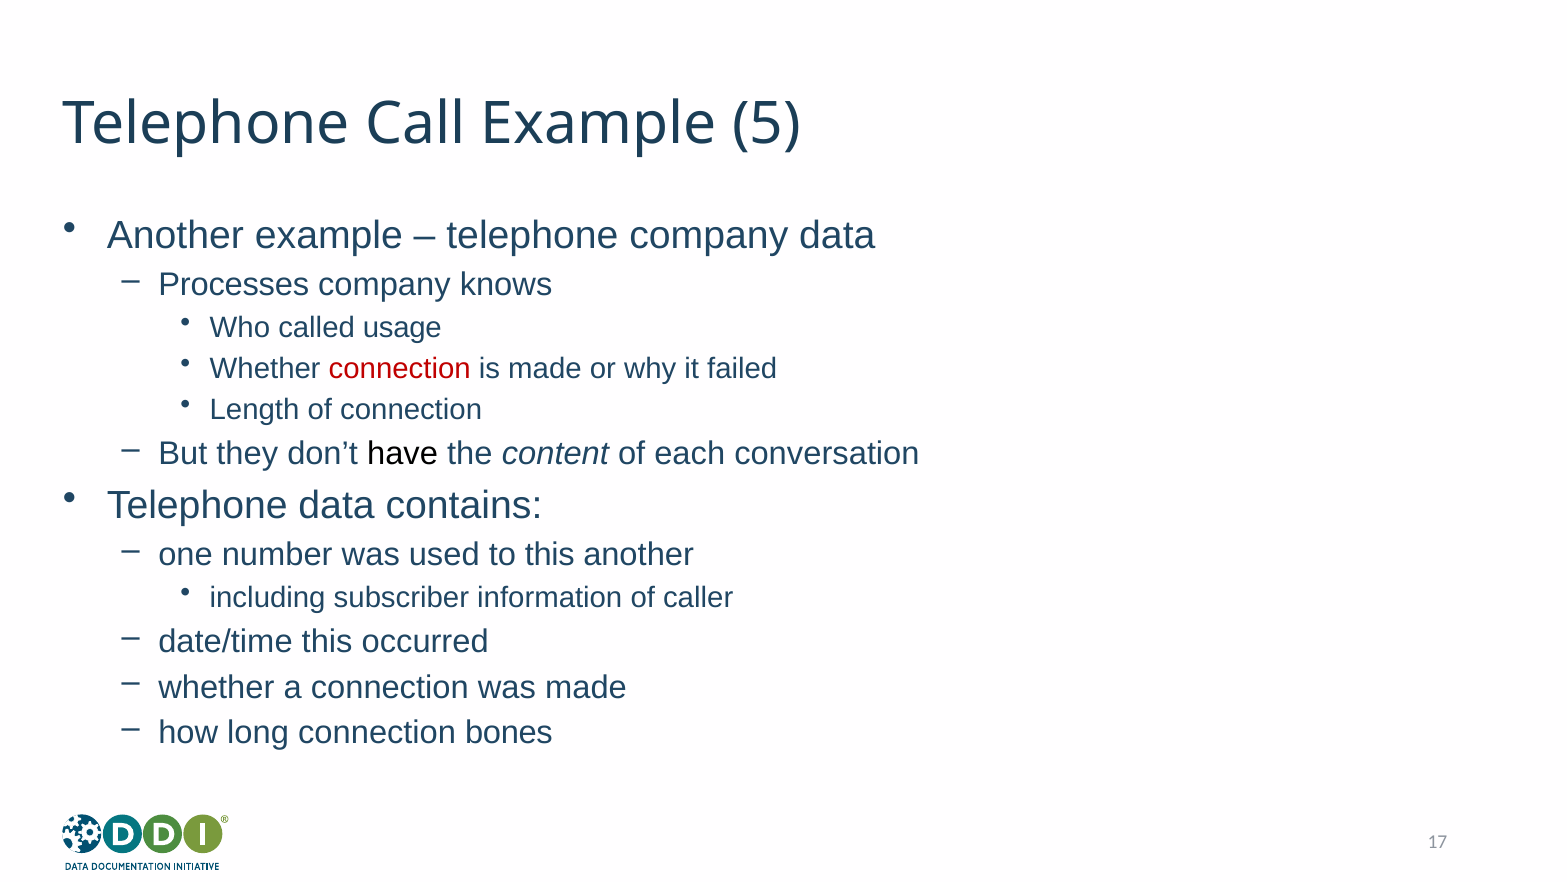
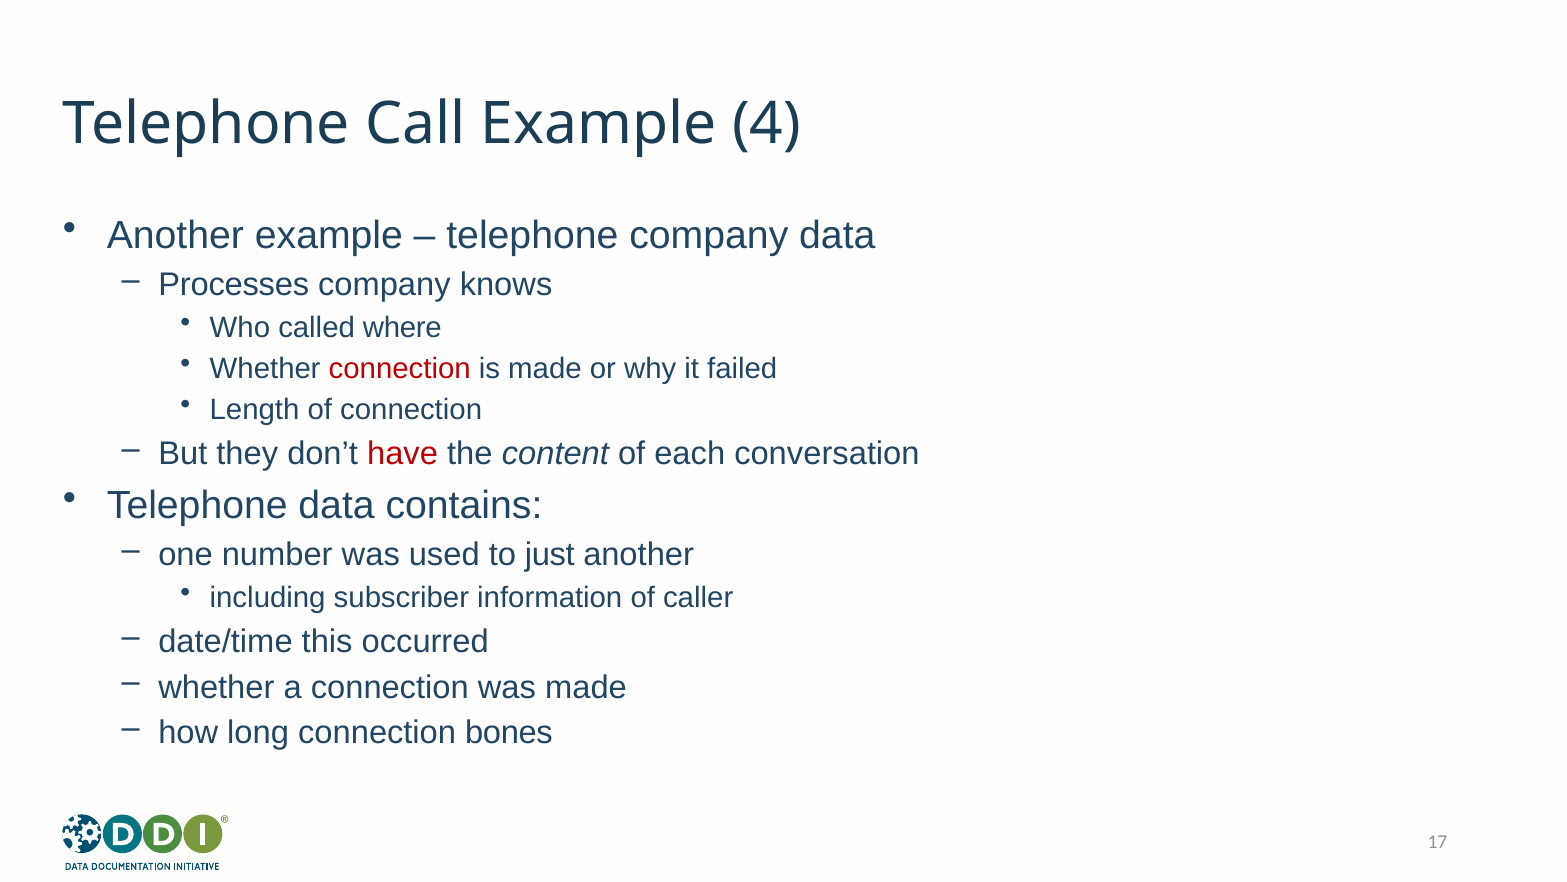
5: 5 -> 4 (767, 124)
usage: usage -> where (402, 327)
have colour: black -> red (403, 454)
to this: this -> just (550, 554)
